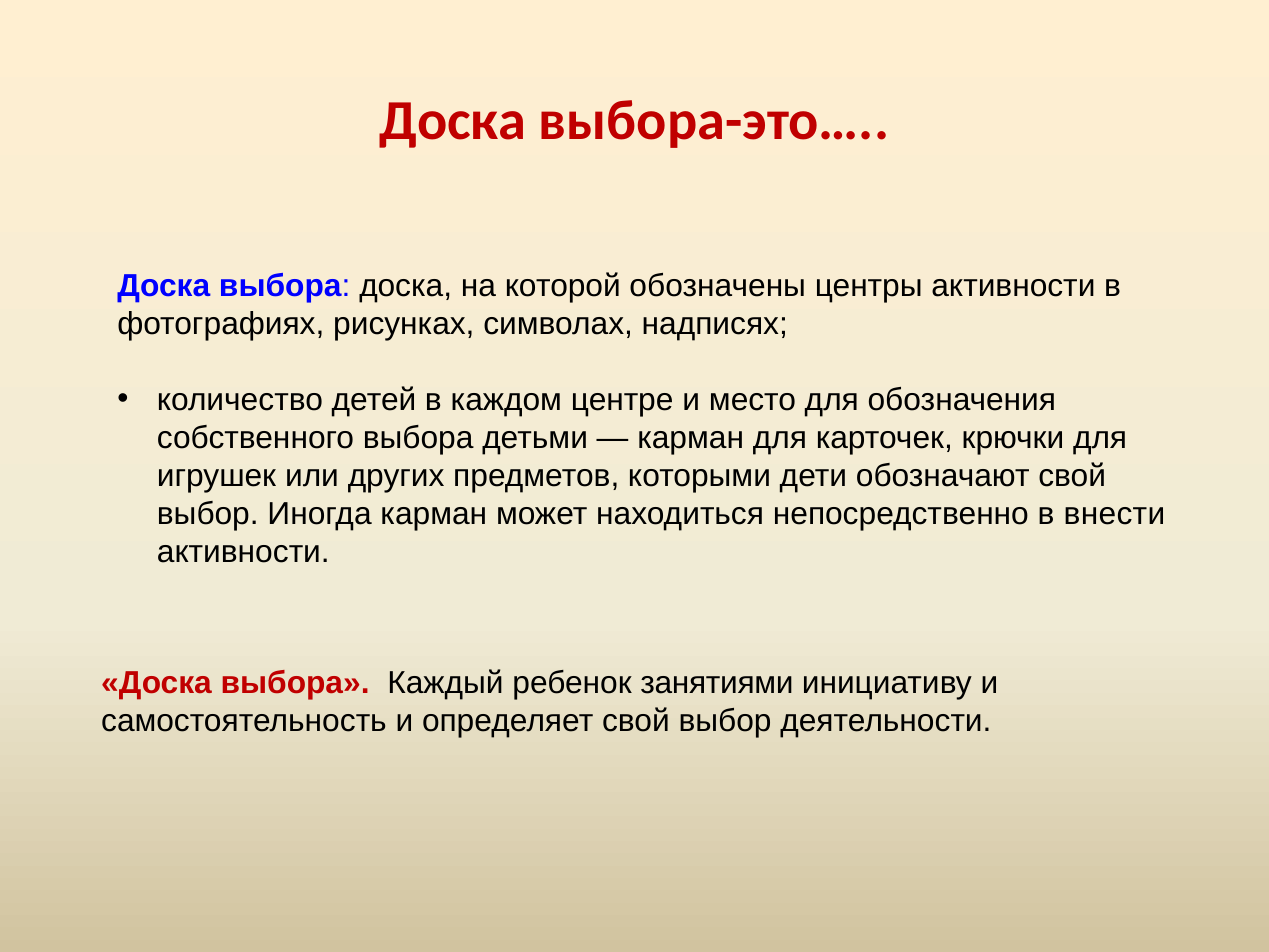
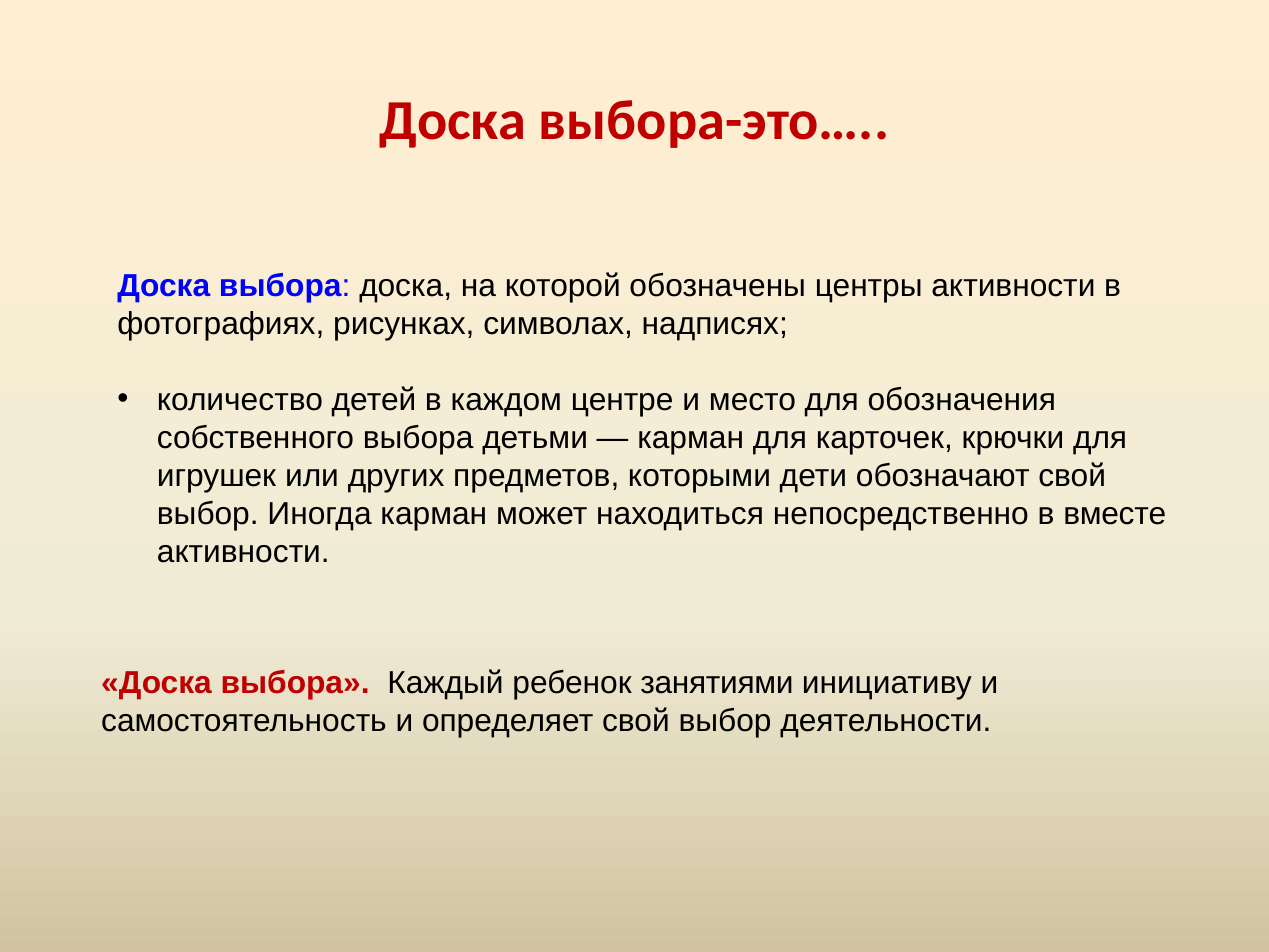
внести: внести -> вместе (1115, 514)
